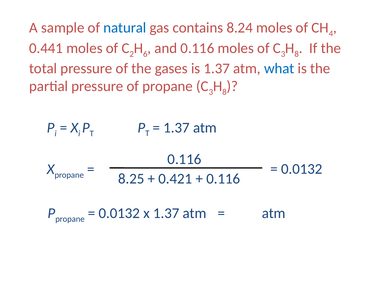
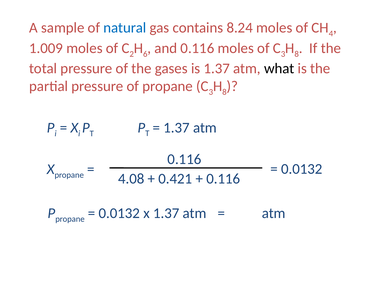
0.441: 0.441 -> 1.009 (46, 48)
what colour: blue -> black (279, 68)
8.25: 8.25 -> 4.08 (131, 178)
